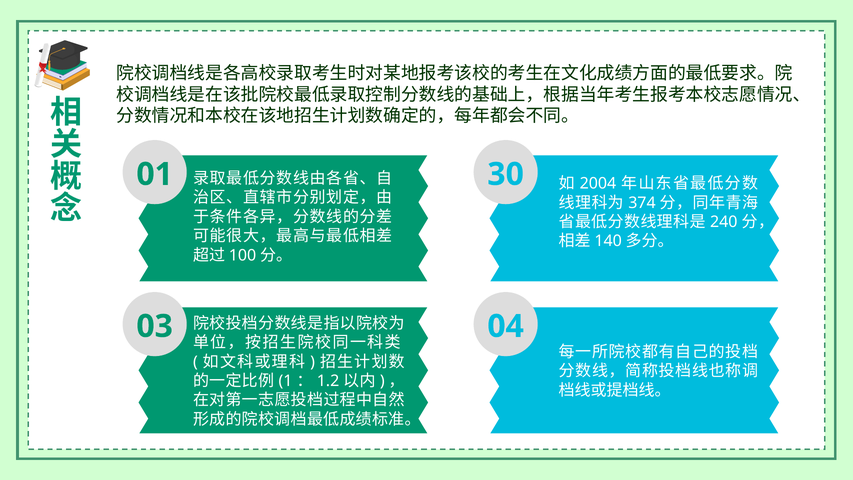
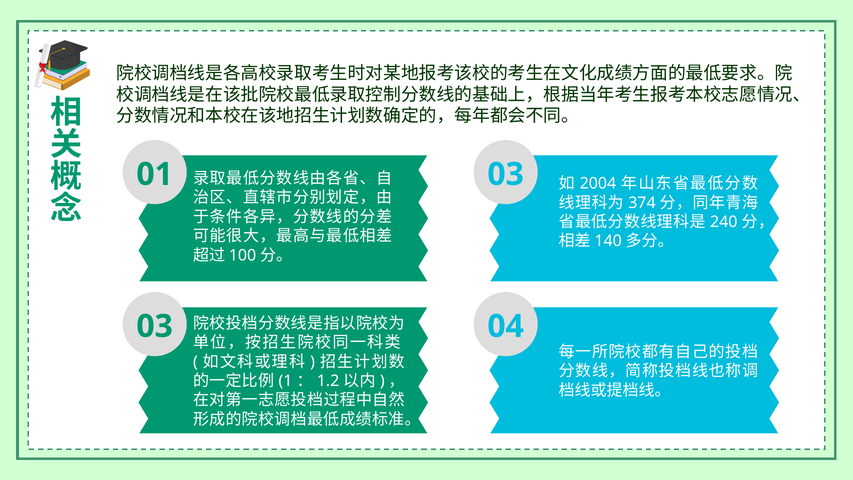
01 30: 30 -> 03 (506, 174)
